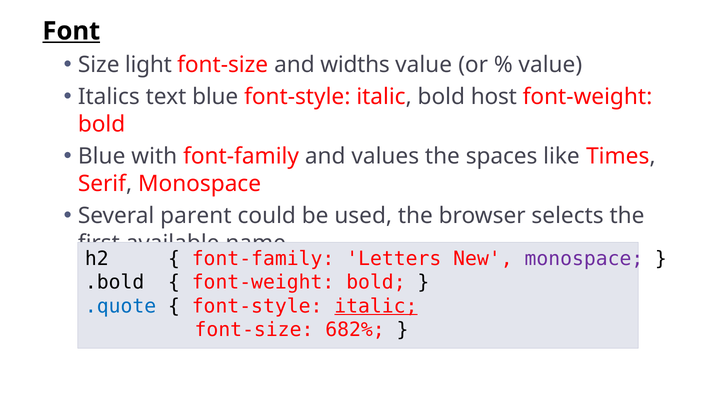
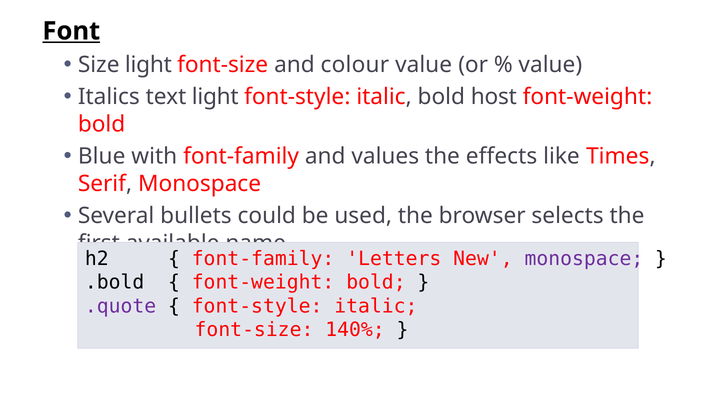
widths: widths -> colour (355, 65)
text blue: blue -> light (215, 97)
spaces: spaces -> effects (502, 156)
parent: parent -> bullets (196, 216)
.quote colour: blue -> purple (121, 306)
italic underline: present -> none (376, 306)
682%: 682% -> 140% (355, 330)
